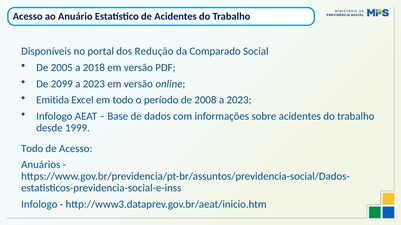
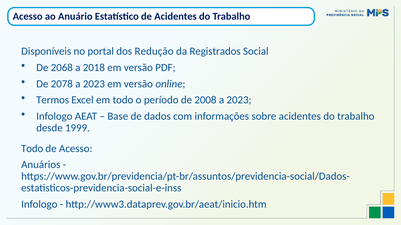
Comparado: Comparado -> Registrados (215, 52)
2005: 2005 -> 2068 (62, 68)
2099: 2099 -> 2078 (62, 84)
Emitida: Emitida -> Termos (53, 100)
